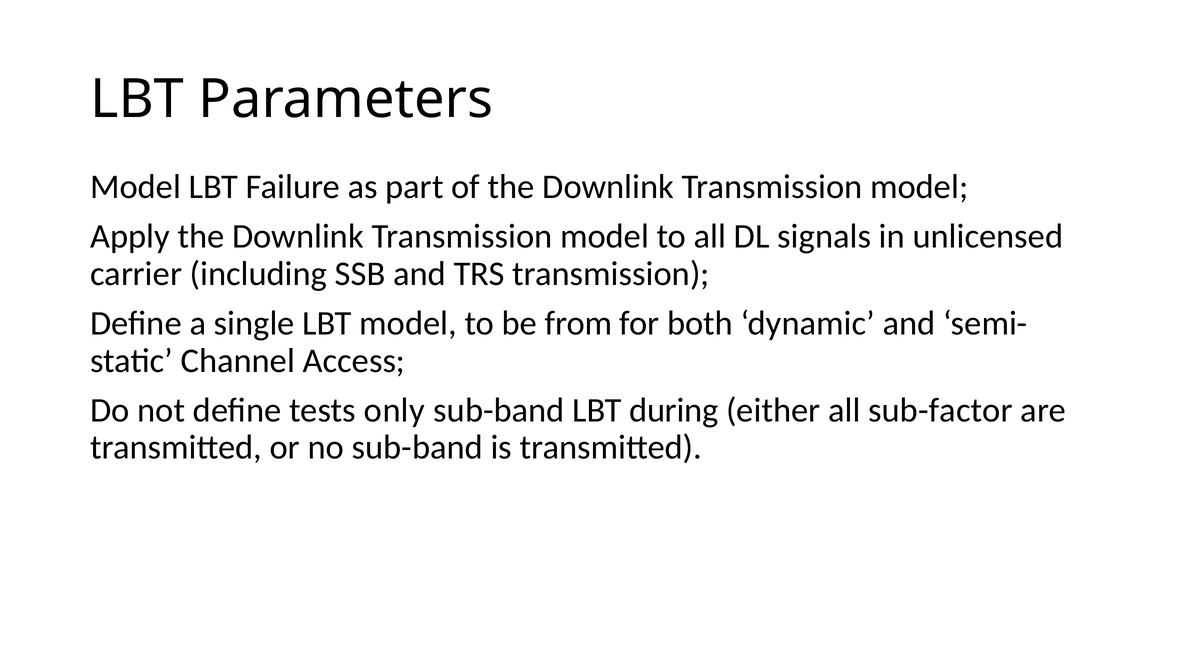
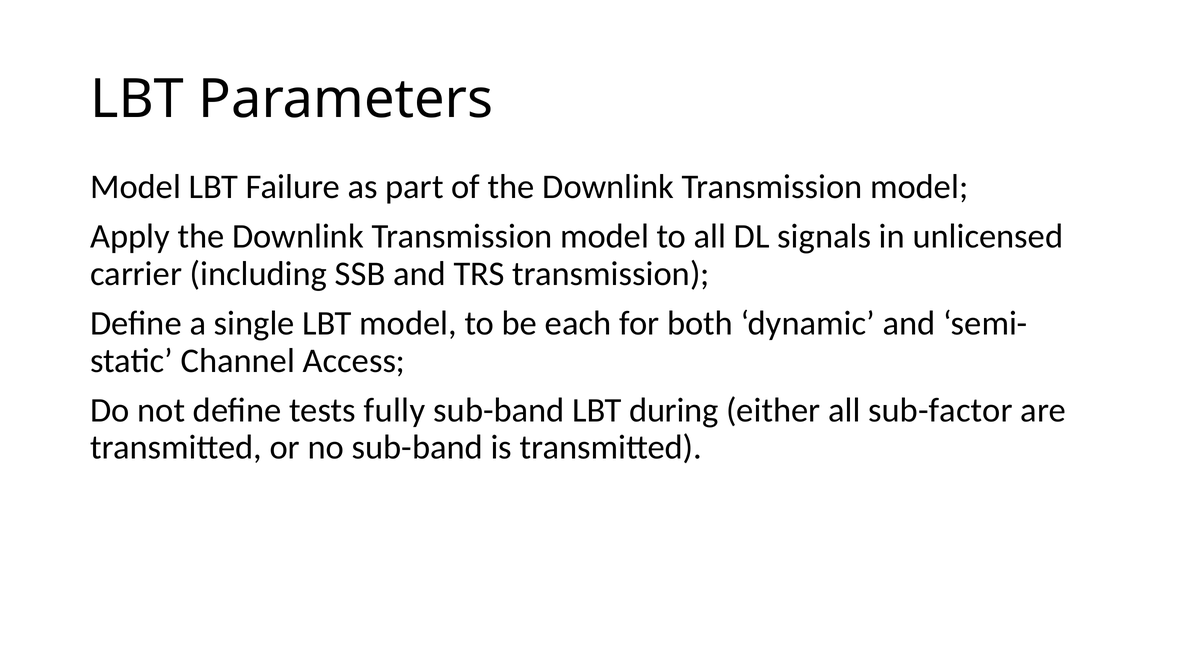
from: from -> each (578, 323)
only: only -> fully (394, 410)
